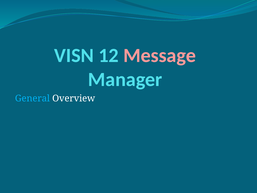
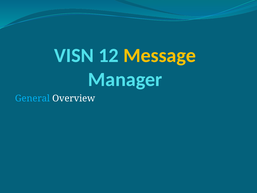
Message colour: pink -> yellow (160, 55)
